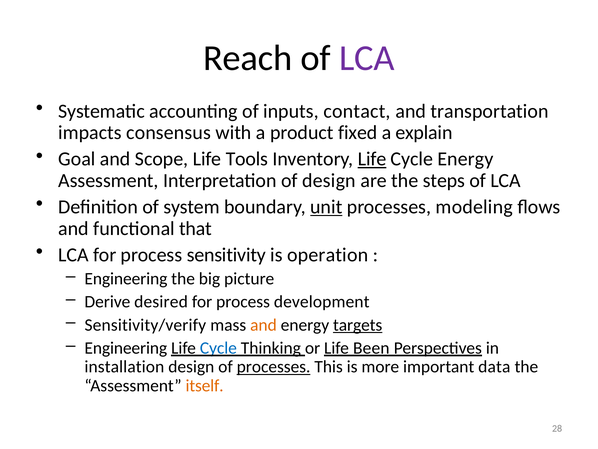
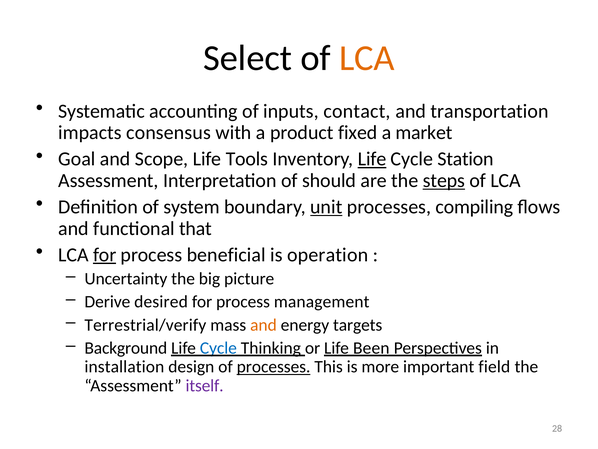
Reach: Reach -> Select (248, 58)
LCA colour: purple -> orange (367, 58)
explain: explain -> market (424, 133)
Cycle Energy: Energy -> Station (466, 159)
of design: design -> should (329, 180)
steps underline: none -> present (444, 180)
modeling: modeling -> compiling (474, 207)
for underline: none -> present (105, 254)
sensitivity: sensitivity -> beneficial (226, 254)
Engineering: Engineering -> Uncertainty (126, 279)
development: development -> management (322, 302)
Sensitivity/verify: Sensitivity/verify -> Terrestrial/verify (145, 325)
targets underline: present -> none (358, 325)
Engineering: Engineering -> Background (126, 348)
data: data -> field (494, 366)
itself colour: orange -> purple (205, 385)
